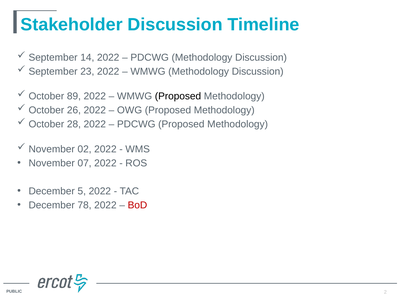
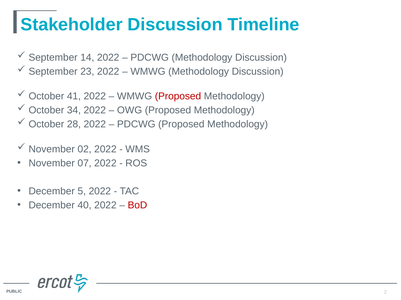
89: 89 -> 41 (74, 97)
Proposed colour: black -> red (178, 97)
26: 26 -> 34 (74, 111)
78: 78 -> 40 (85, 206)
